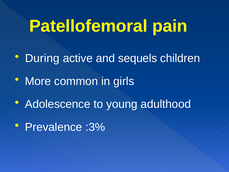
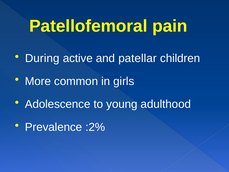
sequels: sequels -> patellar (138, 58)
:3%: :3% -> :2% (95, 127)
